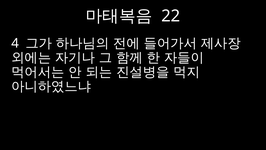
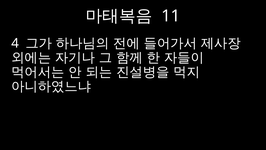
22: 22 -> 11 (171, 16)
